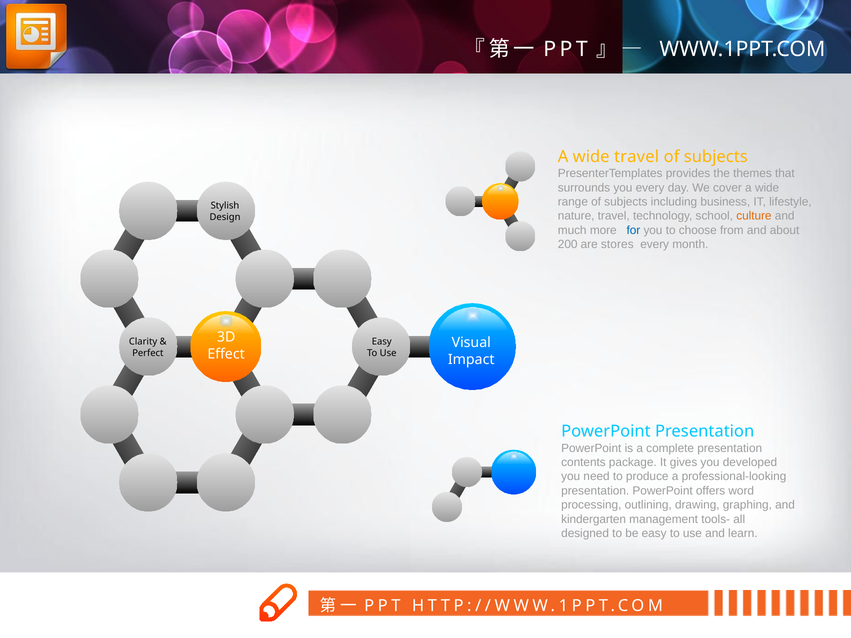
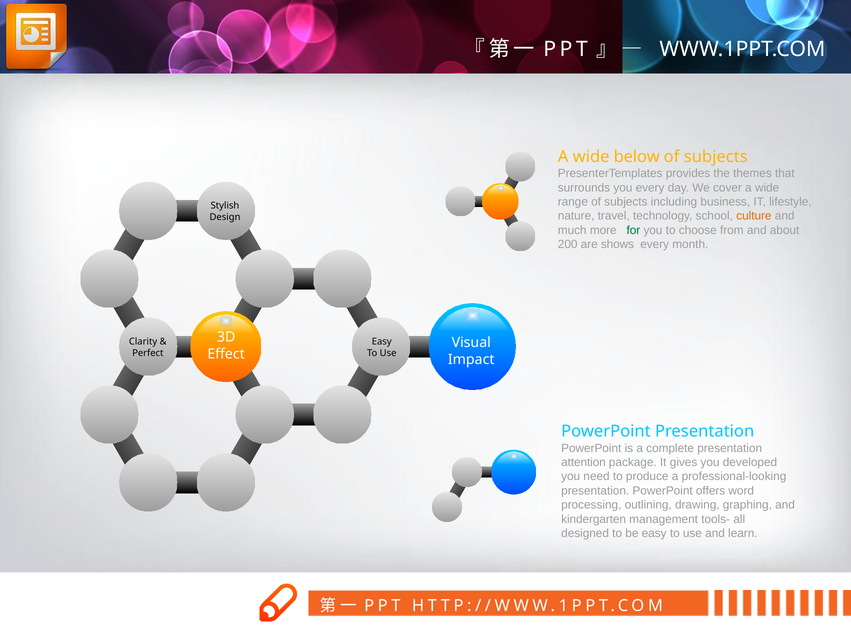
wide travel: travel -> below (637, 157)
for colour: blue -> green (633, 230)
stores: stores -> shows (617, 245)
contents: contents -> attention (584, 463)
